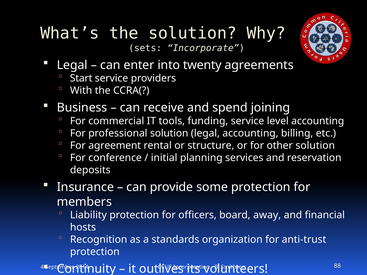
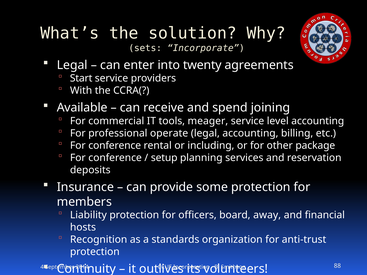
Business: Business -> Available (82, 108)
funding: funding -> meager (208, 121)
professional solution: solution -> operate (169, 133)
agreement: agreement -> conference (115, 146)
structure: structure -> including (211, 146)
other solution: solution -> package (315, 146)
initial: initial -> setup (164, 158)
